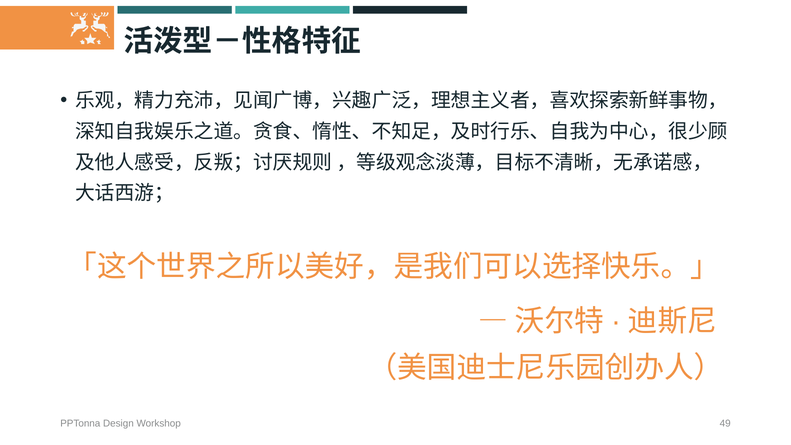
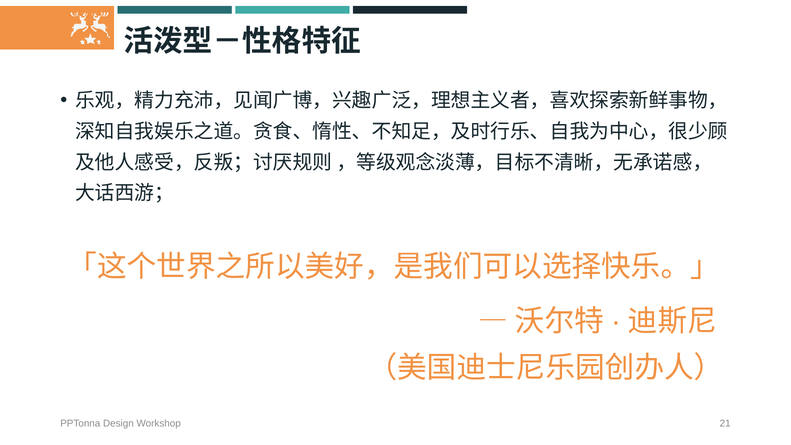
49: 49 -> 21 (725, 423)
